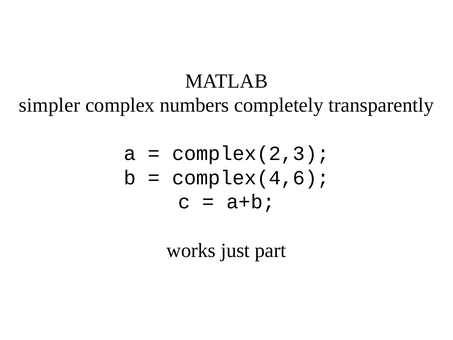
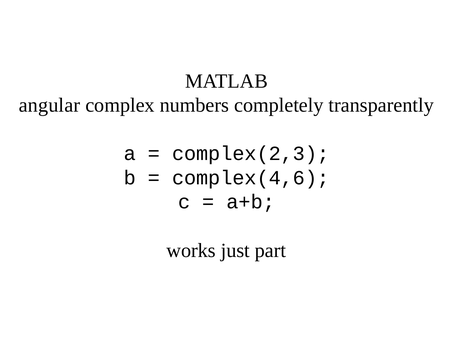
simpler: simpler -> angular (49, 105)
